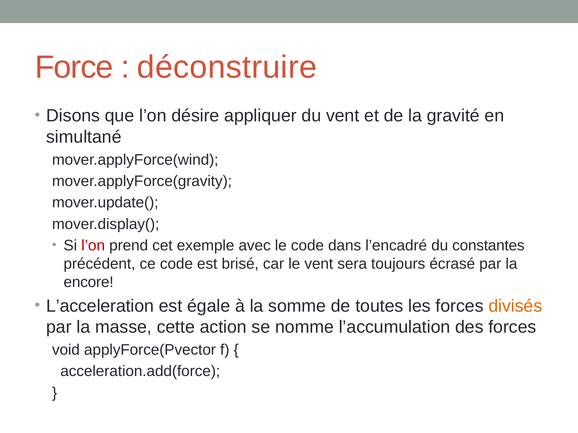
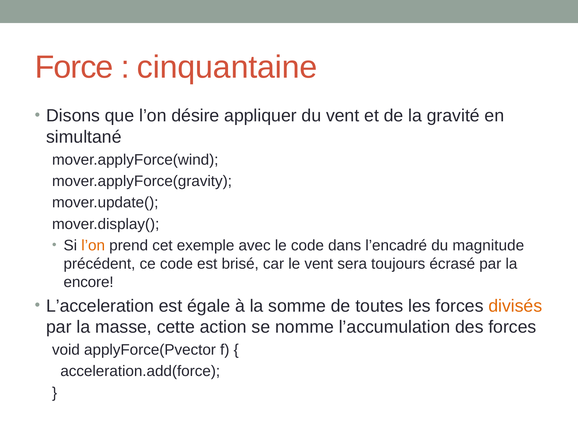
déconstruire: déconstruire -> cinquantaine (227, 67)
l’on colour: red -> orange (93, 246)
constantes: constantes -> magnitude (488, 246)
